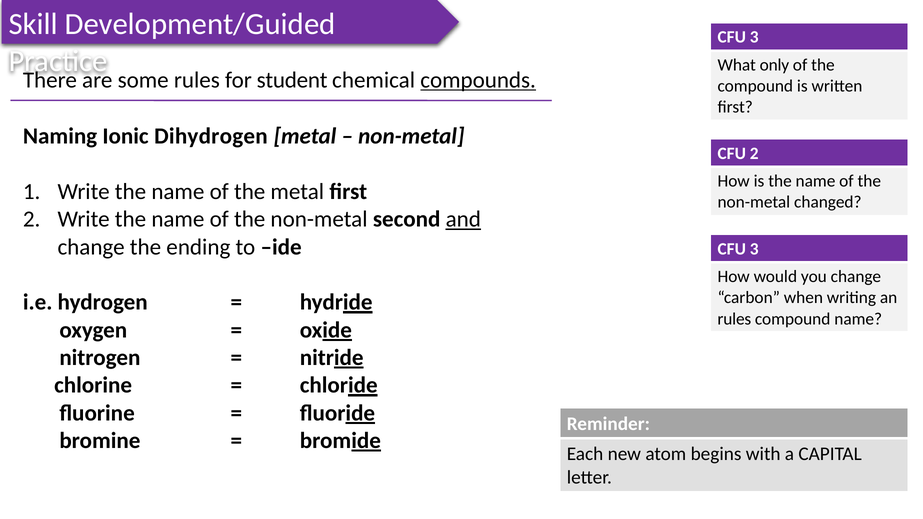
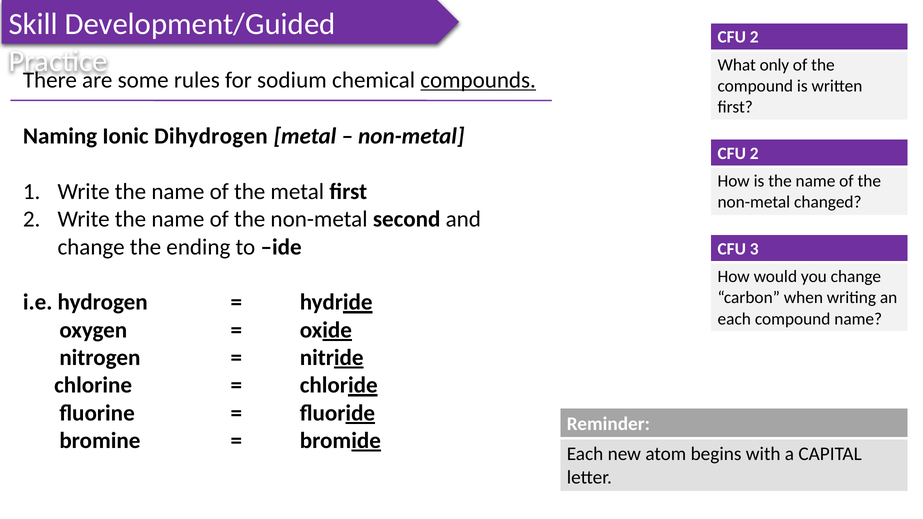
3: 3 -> 2 (754, 37)
student: student -> sodium (292, 80)
and underline: present -> none (463, 219)
rules: rules -> each (734, 319)
